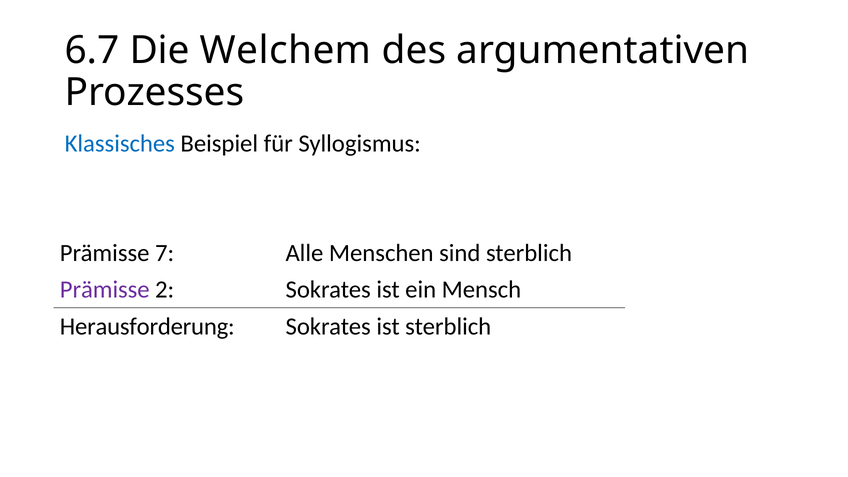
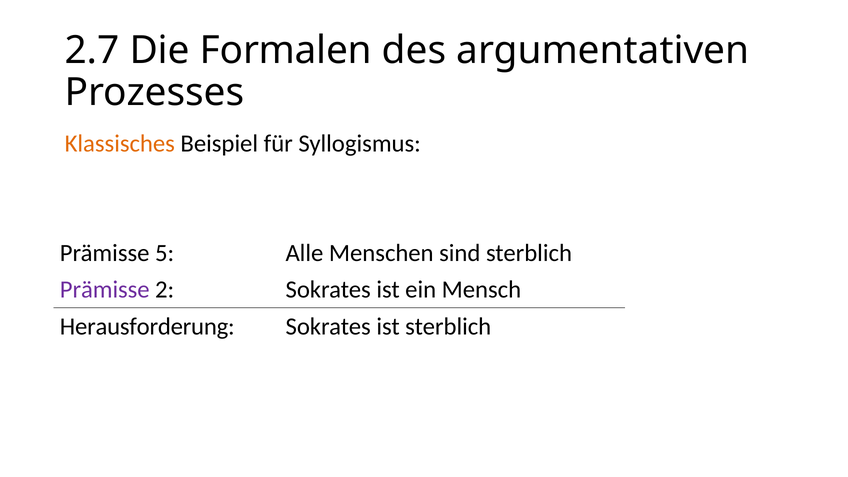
6.7: 6.7 -> 2.7 (92, 50)
Welchem: Welchem -> Formalen (286, 50)
Klassisches colour: blue -> orange (120, 143)
7: 7 -> 5 (165, 253)
